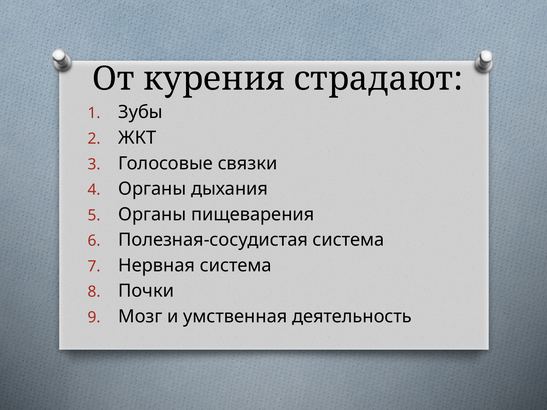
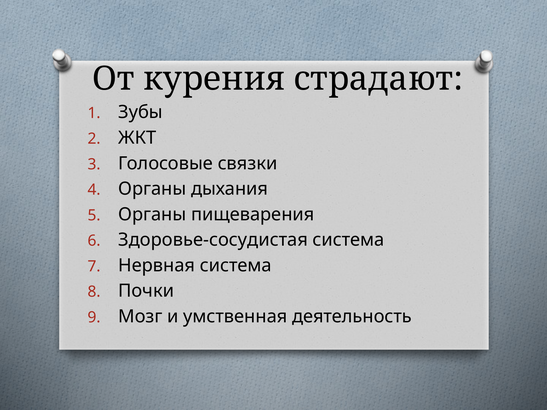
Полезная-сосудистая: Полезная-сосудистая -> Здоровье-сосудистая (213, 240)
